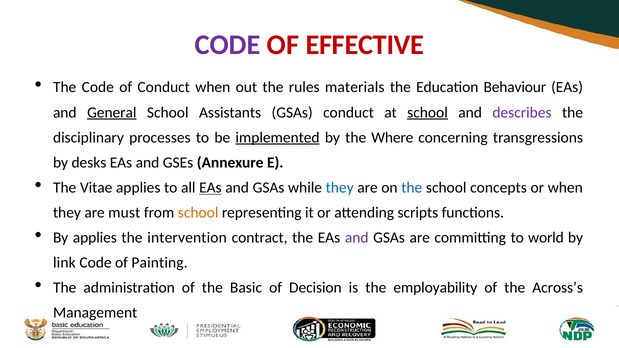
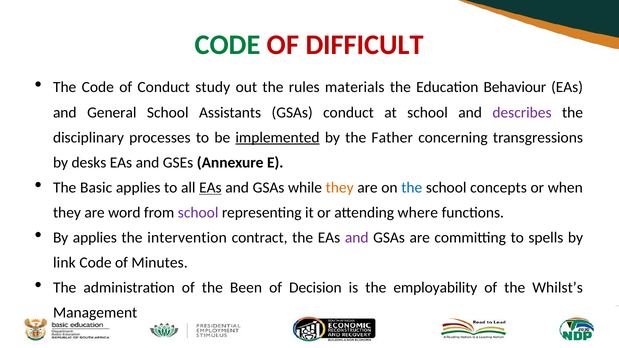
CODE colour: purple -> green (228, 45)
EFFECTIVE: EFFECTIVE -> DIFFICULT (365, 45)
Conduct when: when -> study (213, 87)
General underline: present -> none (112, 112)
school underline: present -> none (428, 112)
Where: Where -> Father (392, 138)
Vitae: Vitae -> Basic (96, 188)
they colour: blue -> orange (340, 188)
must: must -> word (124, 213)
school colour: orange -> purple (198, 213)
scripts: scripts -> where (418, 213)
world: world -> spells (546, 238)
Painting: Painting -> Minutes (160, 263)
Basic: Basic -> Been (246, 288)
Across’s: Across’s -> Whilst’s (558, 288)
